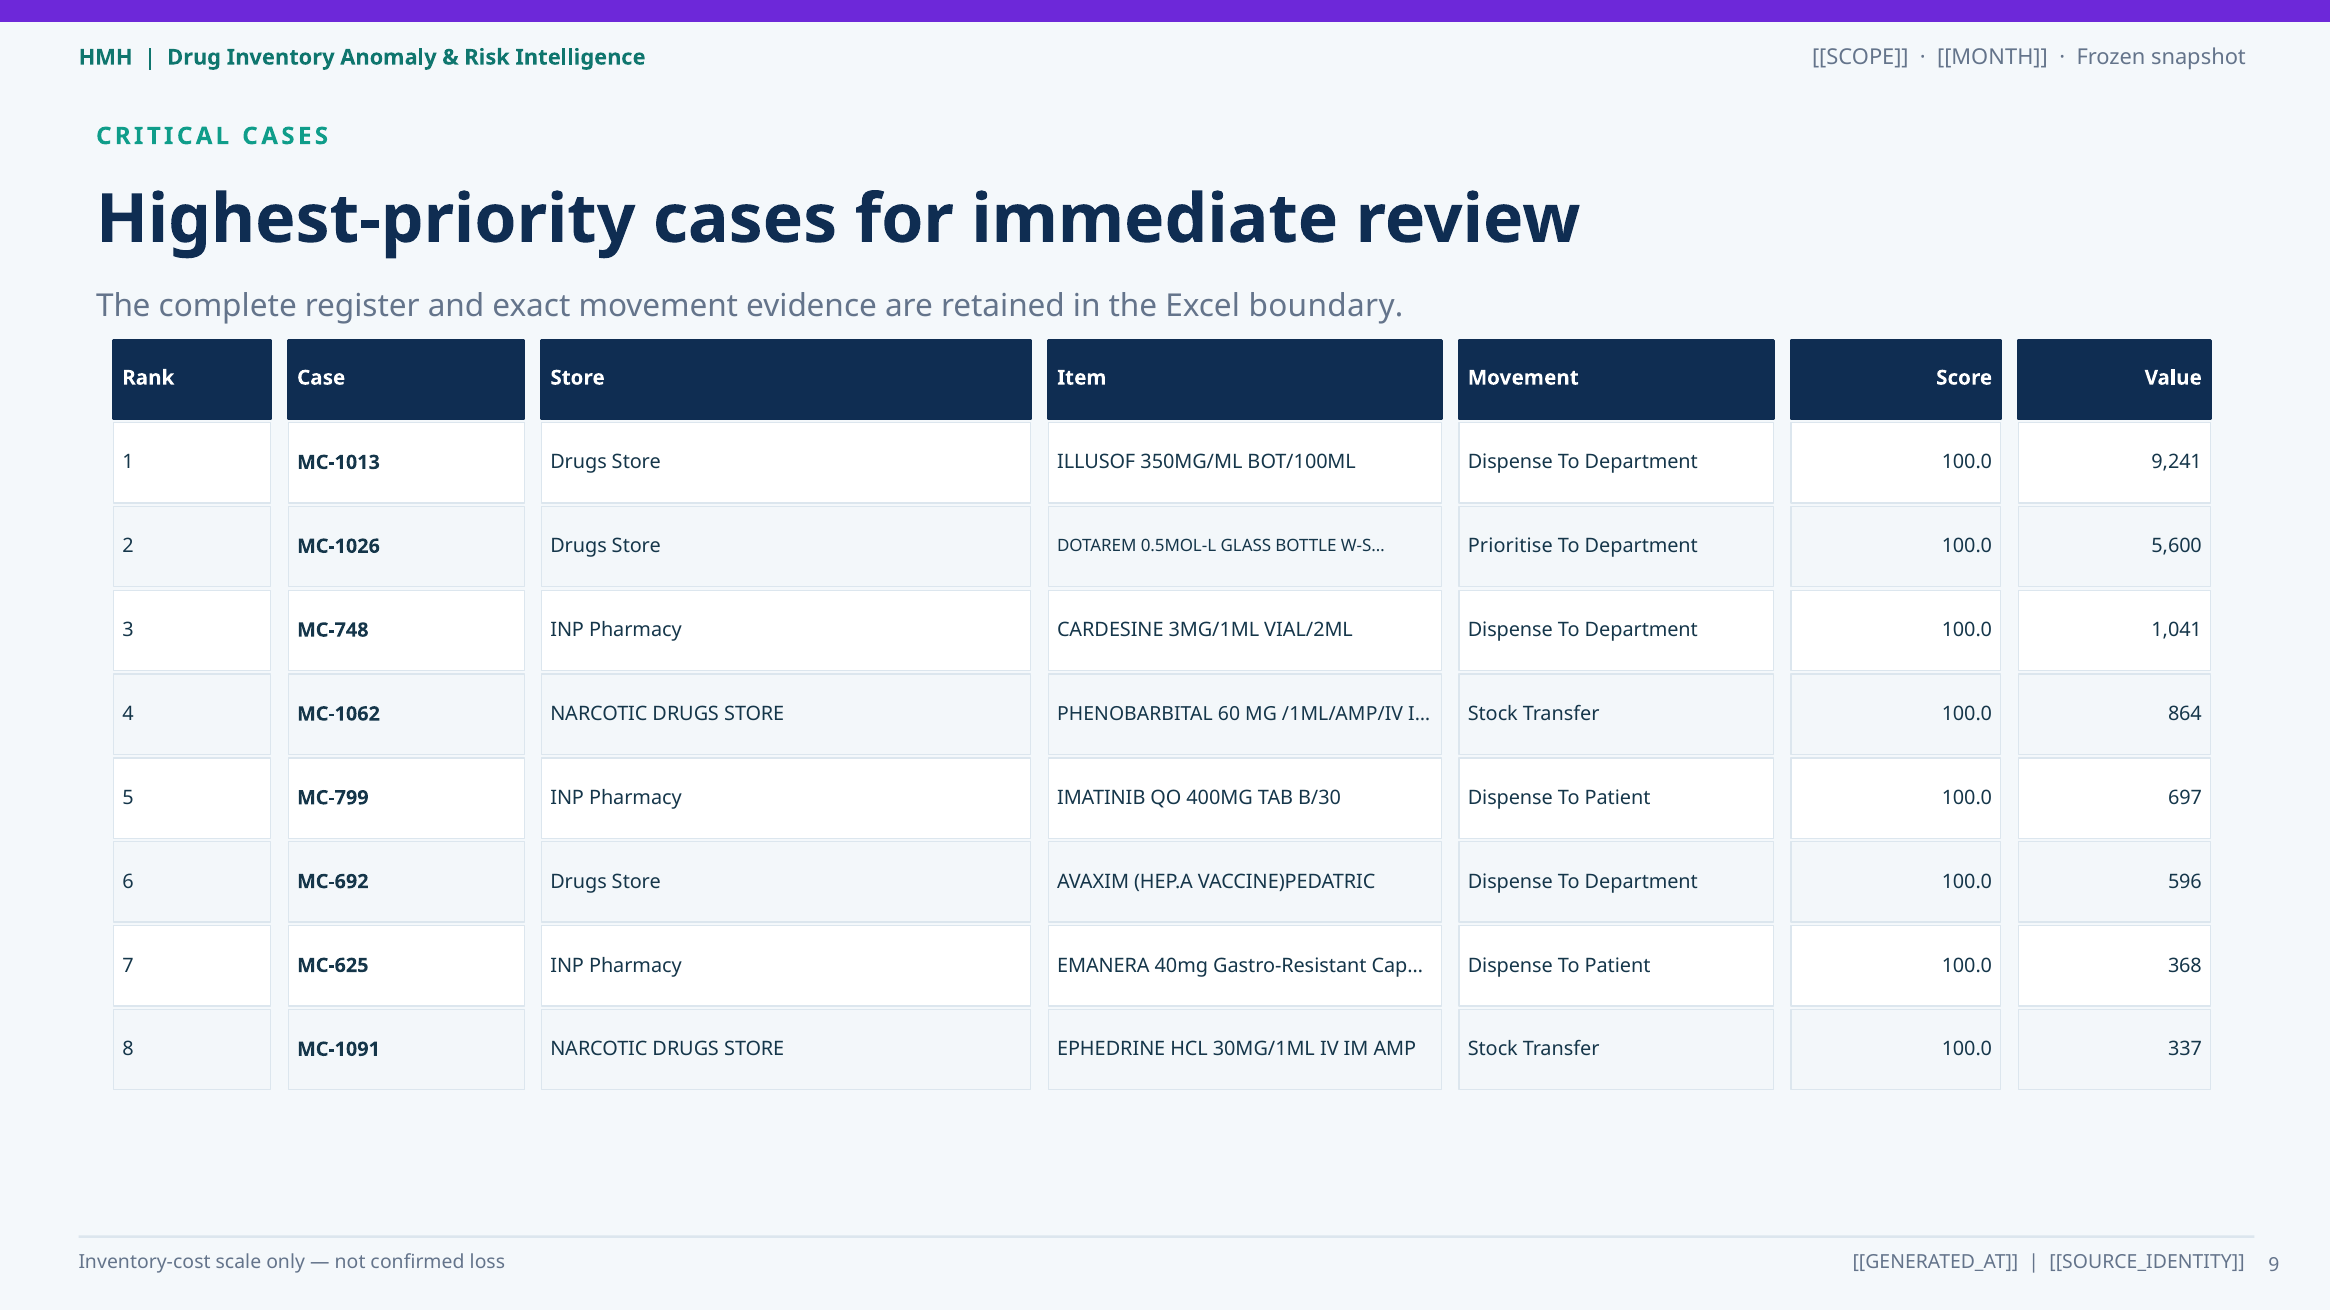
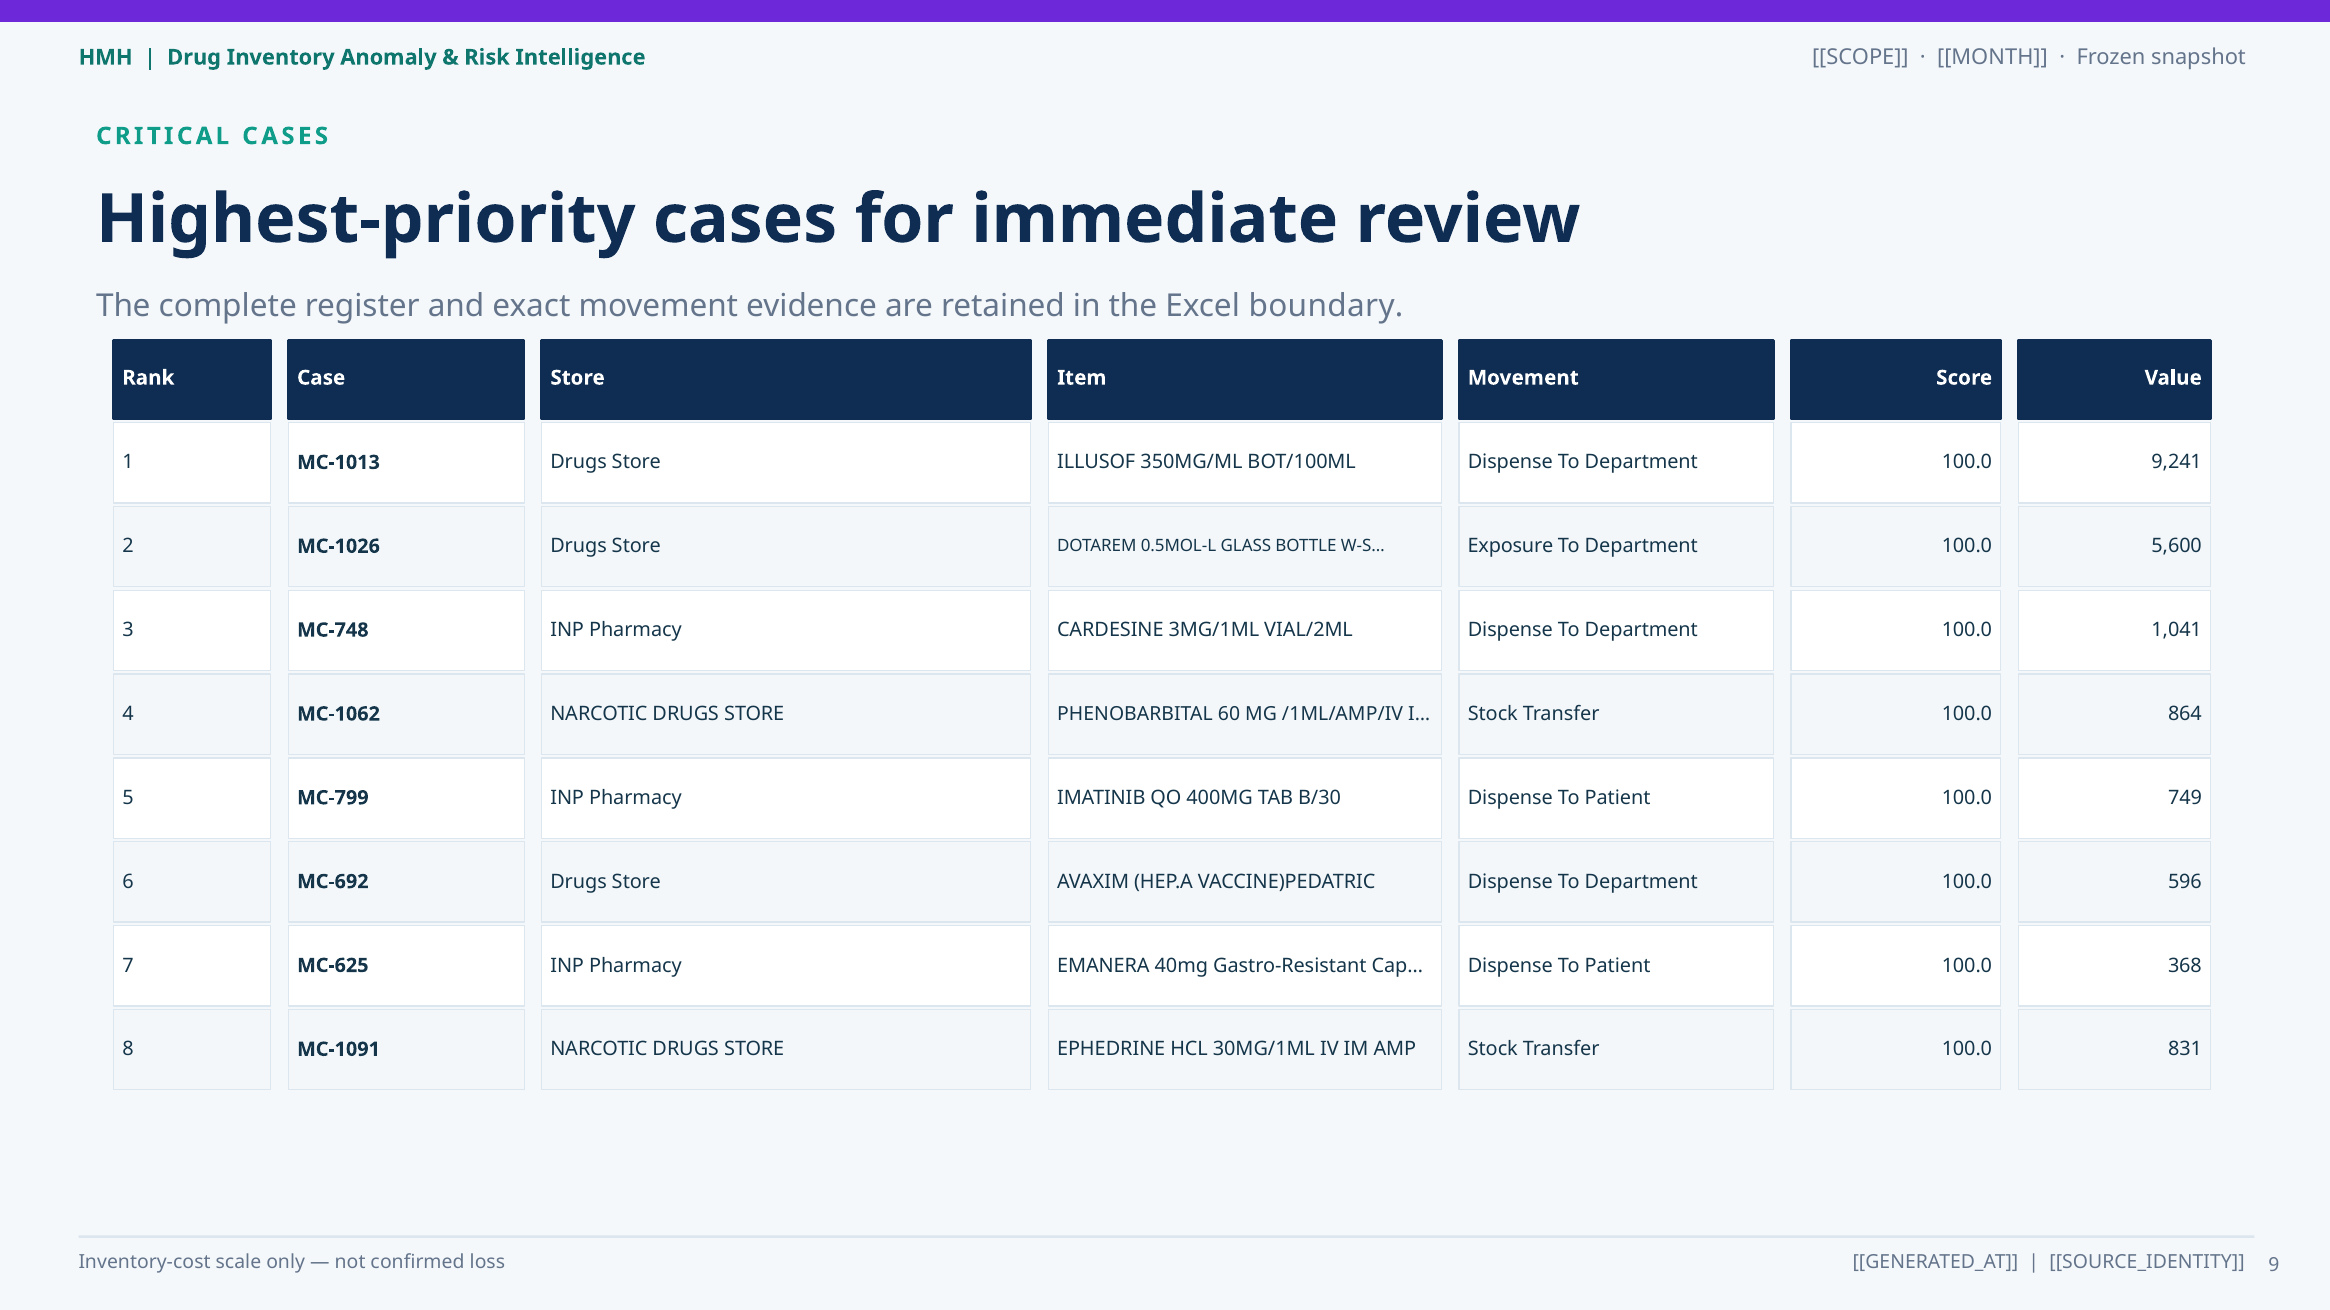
Prioritise: Prioritise -> Exposure (1510, 547)
697: 697 -> 749 (2185, 798)
337: 337 -> 831 (2185, 1050)
